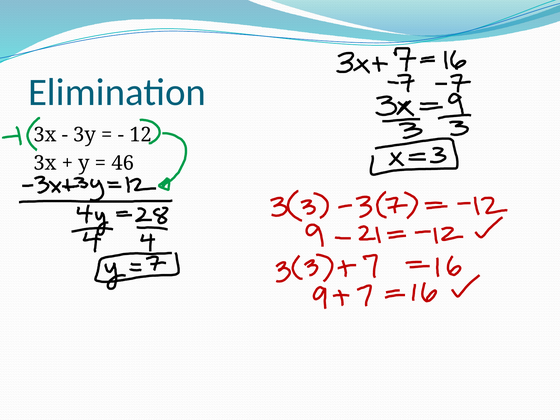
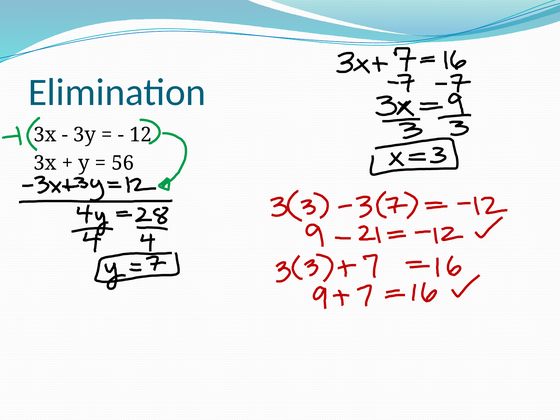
46: 46 -> 56 (123, 163)
